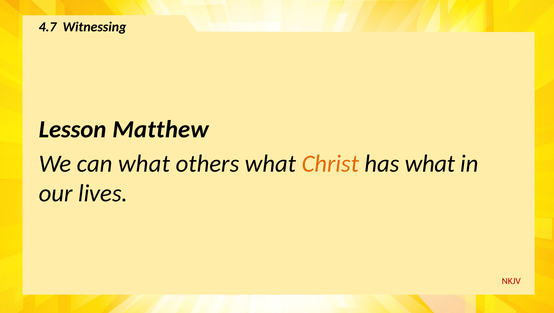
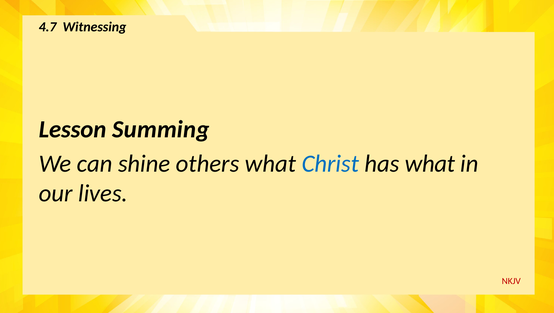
Matthew: Matthew -> Summing (161, 129)
can what: what -> shine (144, 164)
Christ colour: orange -> blue (330, 164)
